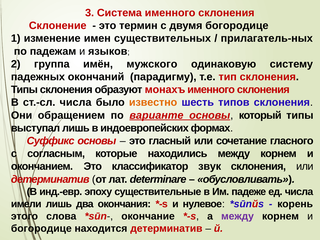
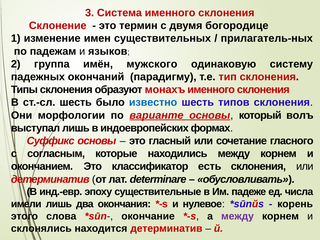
ст.-сл числа: числа -> шесть (76, 102)
известно colour: orange -> blue (153, 102)
обращением: обращением -> морфологии (71, 115)
который типы: типы -> волъ (300, 115)
звук: звук -> есть (210, 166)
богородице: богородице -> склонялись (41, 229)
